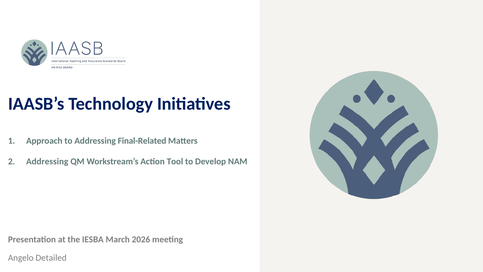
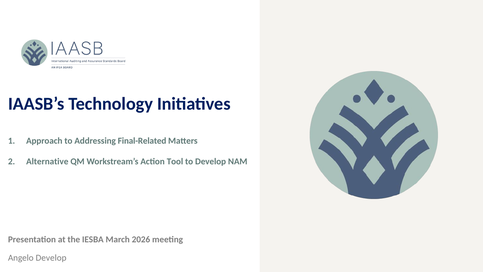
Addressing: Addressing -> Alternative (47, 161)
Angelo Detailed: Detailed -> Develop (51, 257)
